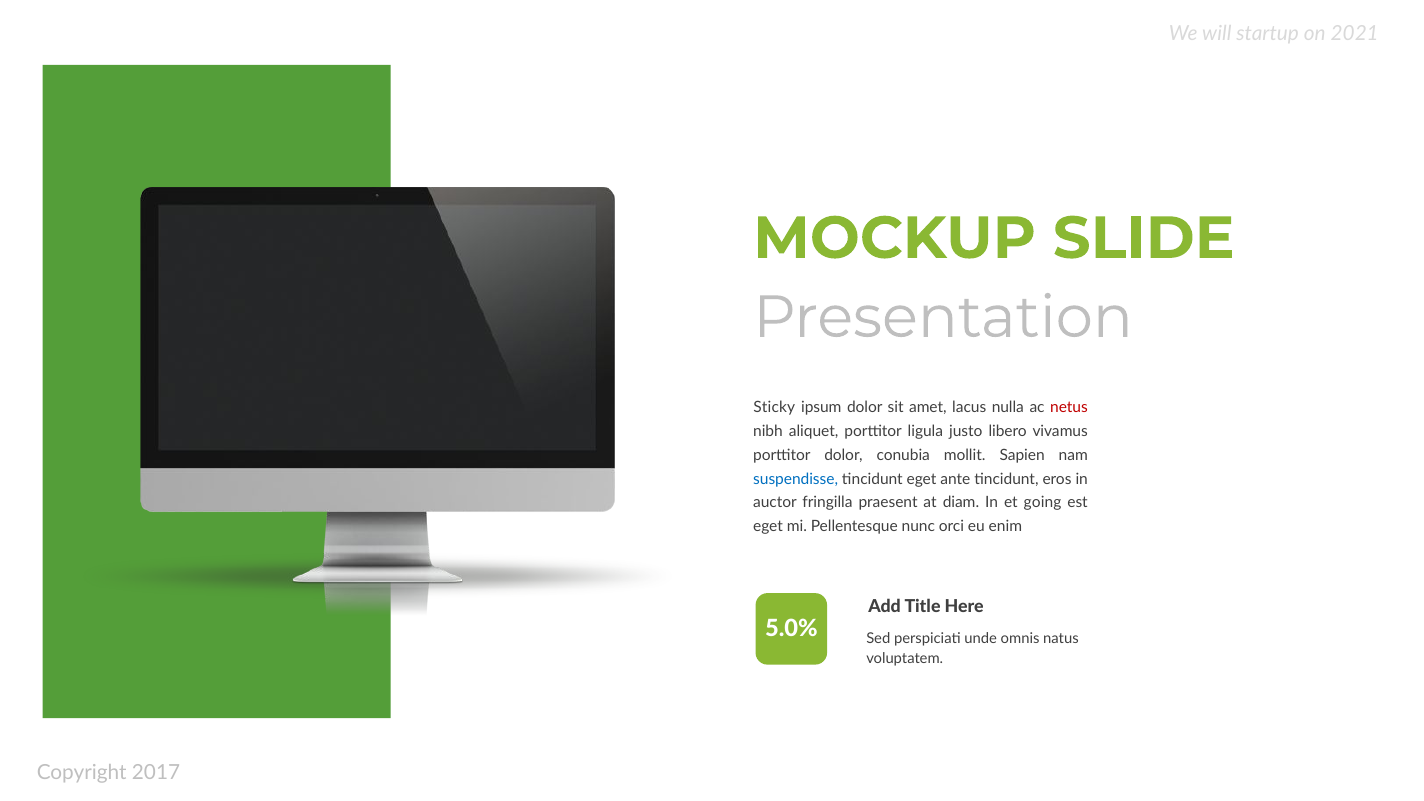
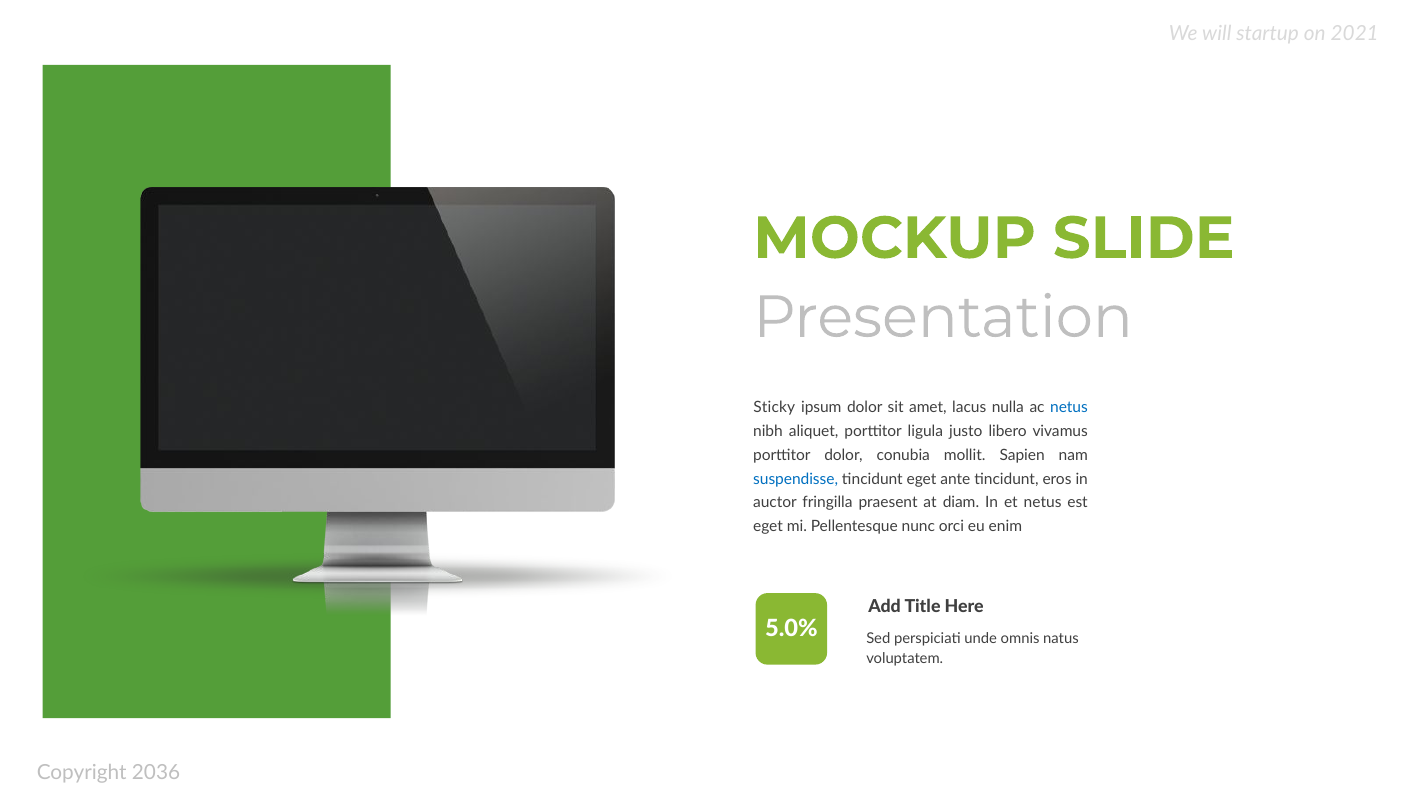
netus colour: red -> blue (1069, 408)
et going: going -> netus (1043, 503)
2017: 2017 -> 2036 (156, 773)
